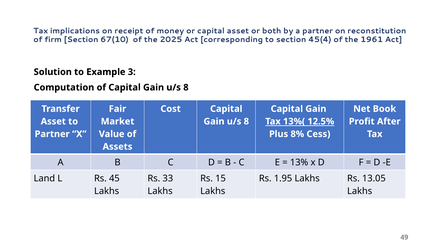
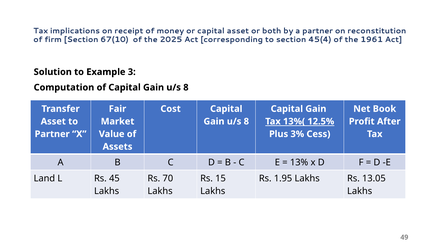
8%: 8% -> 3% (297, 134)
33: 33 -> 70 (168, 178)
